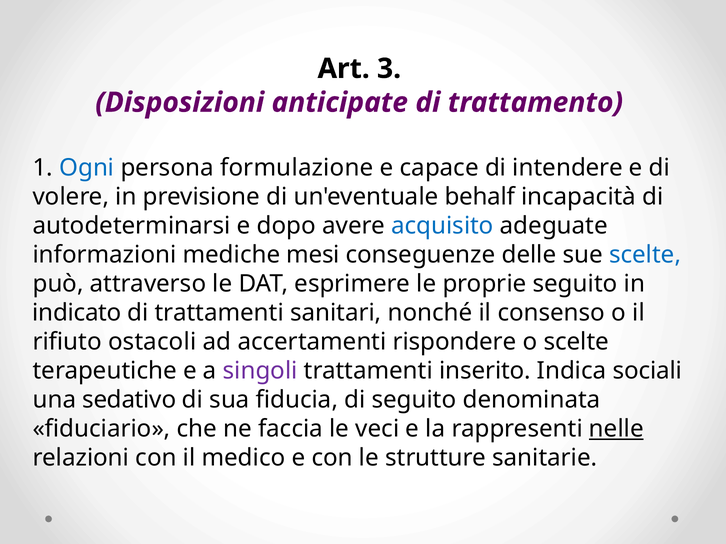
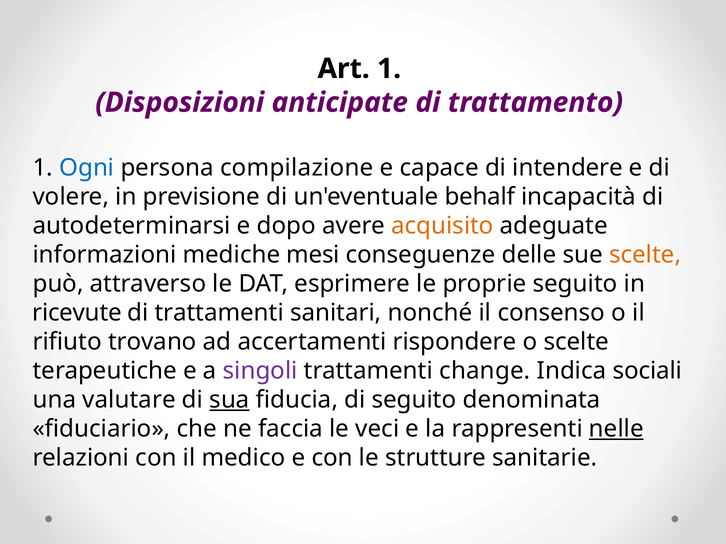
Art 3: 3 -> 1 (389, 69)
formulazione: formulazione -> compilazione (297, 168)
acquisito colour: blue -> orange (442, 226)
scelte colour: blue -> orange (645, 255)
indicato: indicato -> ricevute (77, 313)
ostacoli: ostacoli -> trovano (152, 342)
inserito: inserito -> change (485, 371)
sedativo: sedativo -> valutare (129, 400)
sua underline: none -> present (229, 400)
